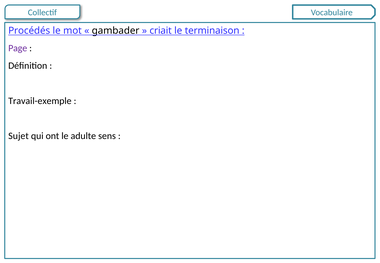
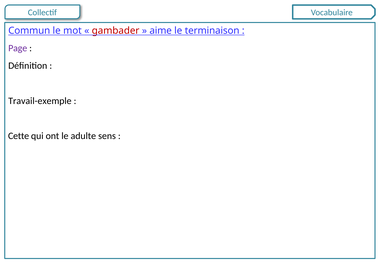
Procédés: Procédés -> Commun (29, 31)
gambader colour: black -> red (116, 31)
criait: criait -> aime (161, 31)
Sujet: Sujet -> Cette (19, 136)
